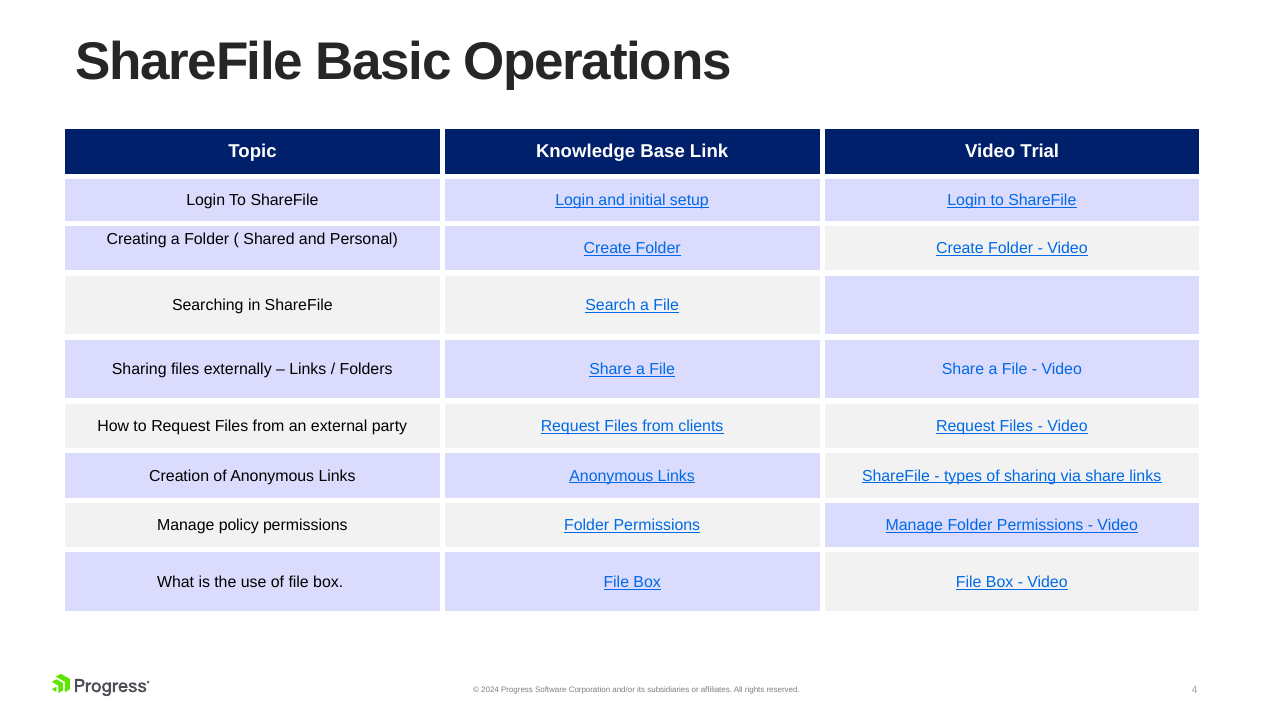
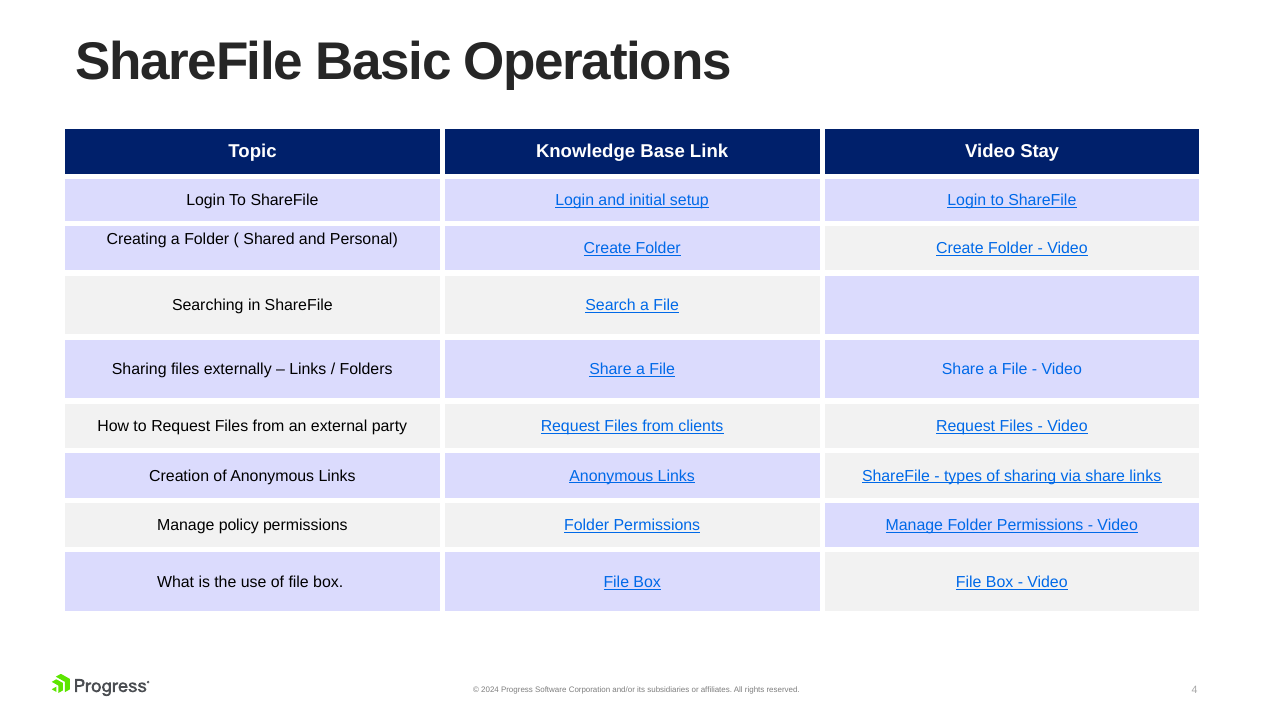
Trial: Trial -> Stay (1040, 152)
